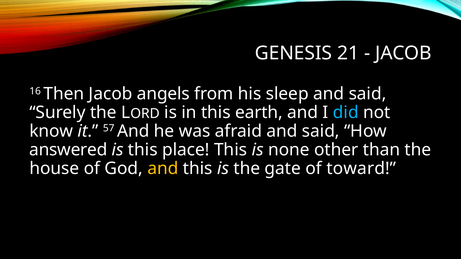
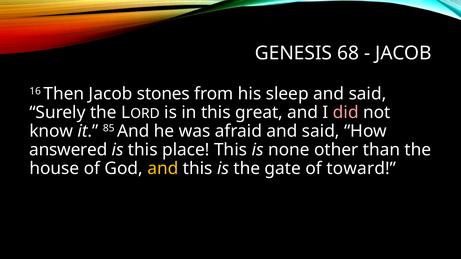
21: 21 -> 68 (348, 53)
angels: angels -> stones (163, 94)
earth: earth -> great (259, 113)
did colour: light blue -> pink (346, 113)
57: 57 -> 85 (109, 128)
